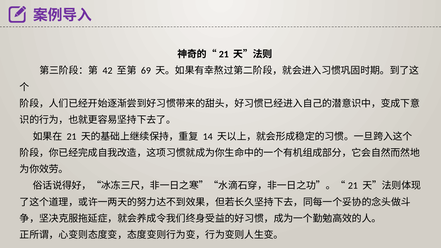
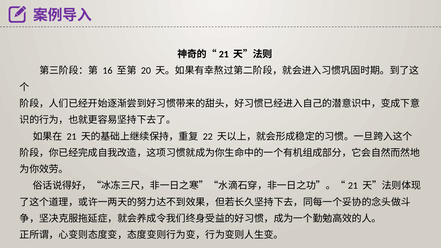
42: 42 -> 16 (108, 71)
69: 69 -> 20 (146, 71)
14: 14 -> 22 (208, 136)
